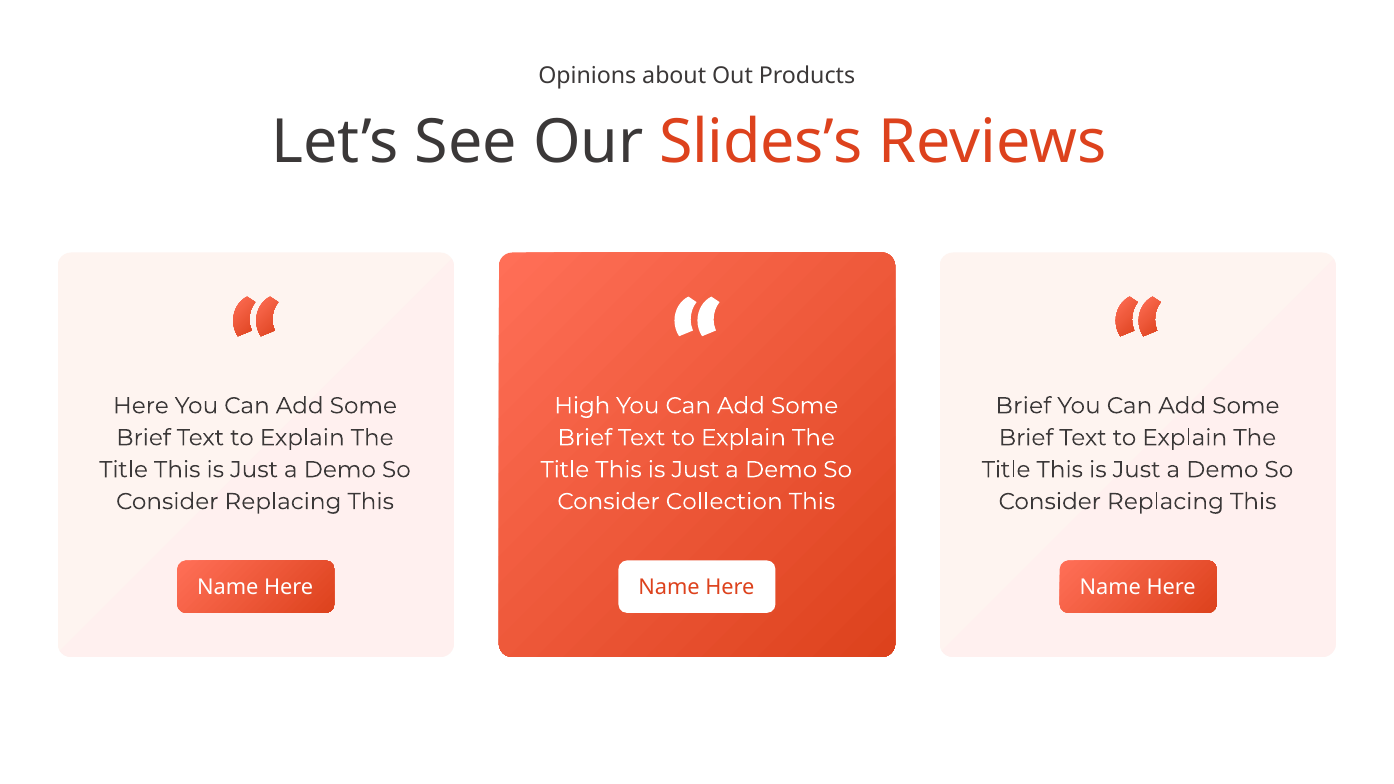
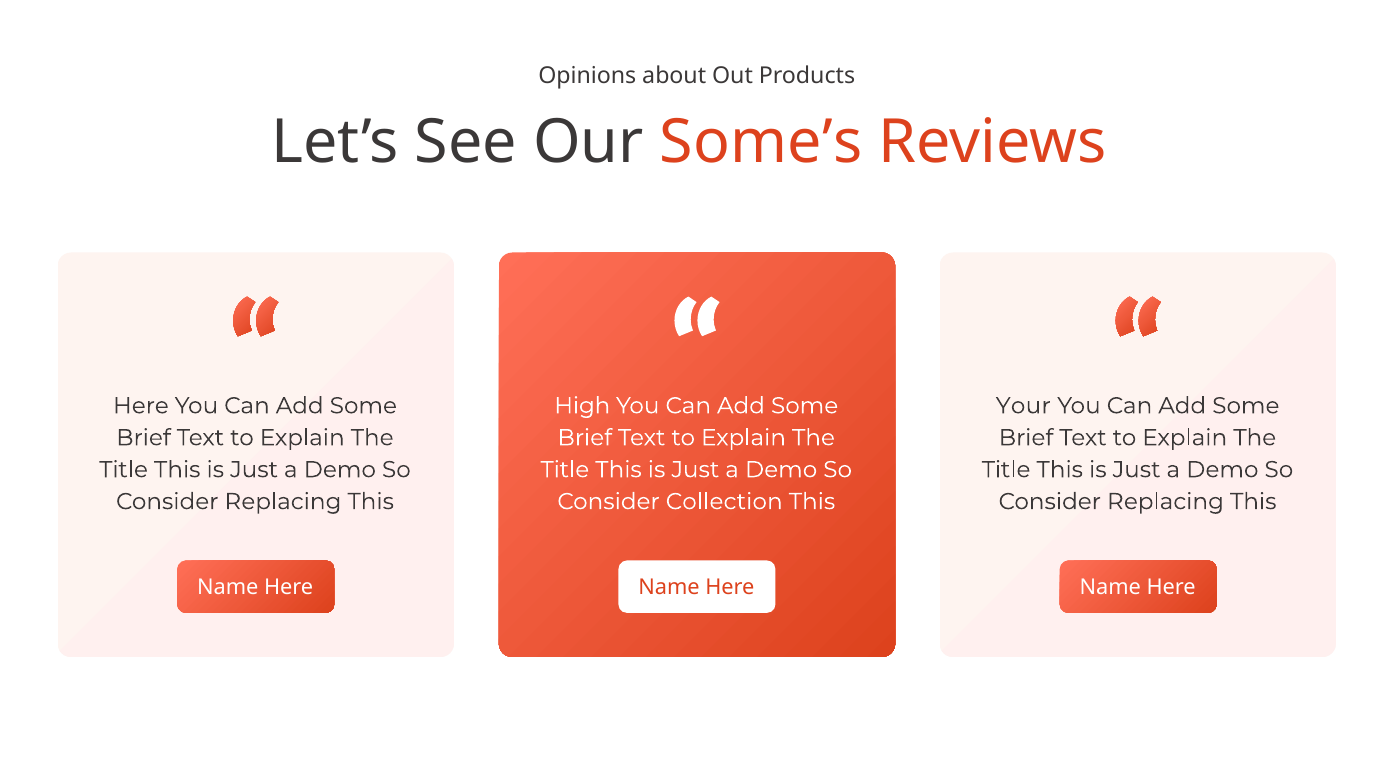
Slides’s: Slides’s -> Some’s (761, 143)
Brief: Brief -> Your (1023, 406)
